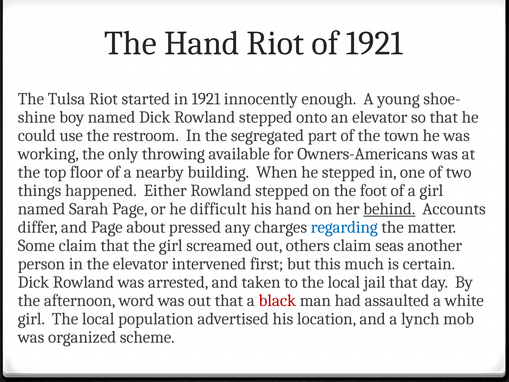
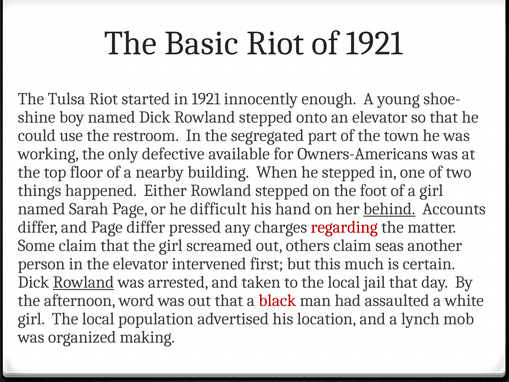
The Hand: Hand -> Basic (201, 43)
throwing: throwing -> defective (173, 154)
Page about: about -> differ (146, 227)
regarding colour: blue -> red (344, 227)
Rowland underline: none -> present (83, 282)
scheme: scheme -> making (147, 337)
